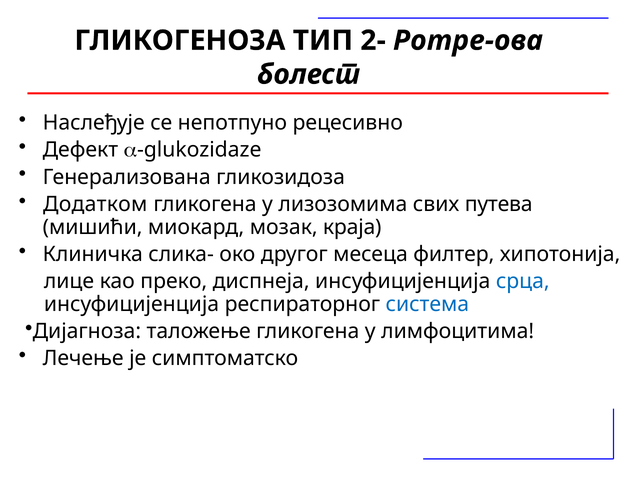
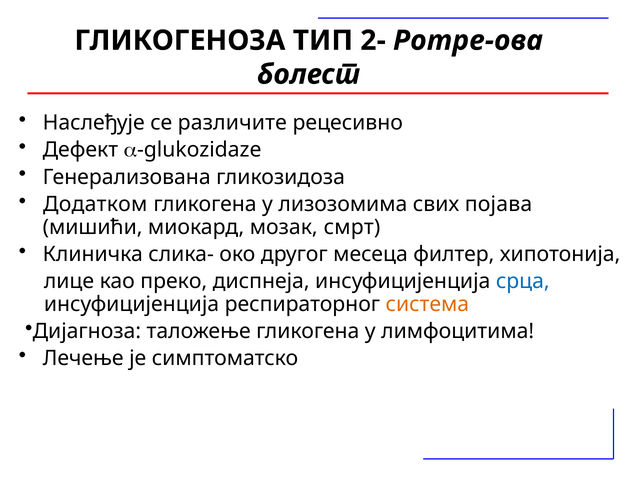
непотпуно: непотпуно -> различите (232, 123)
путева: путева -> појава (499, 204)
краја: краја -> смрт (352, 227)
система colour: blue -> orange (427, 304)
